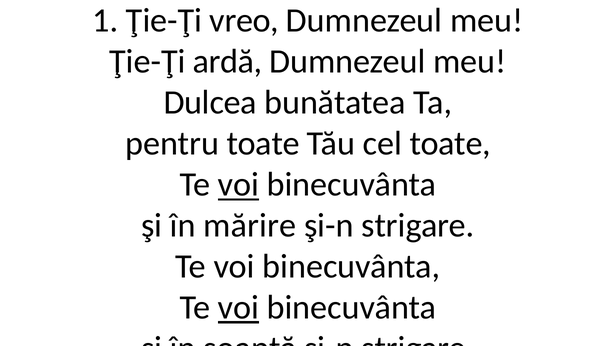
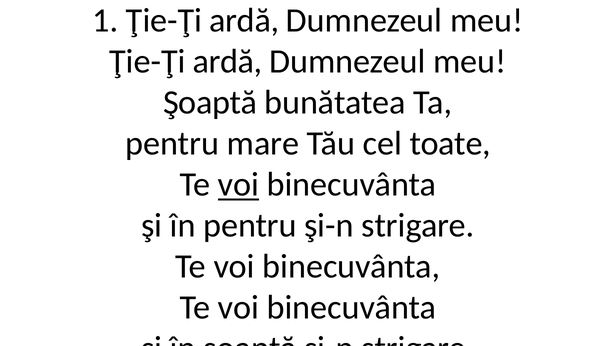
1 Ţie-Ţi vreo: vreo -> ardă (244, 21)
Dulcea: Dulcea -> Şoaptă (210, 103)
pentru toate: toate -> mare (263, 144)
în mărire: mărire -> pentru (250, 226)
voi underline: present -> none (239, 308)
